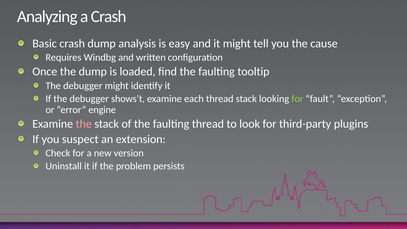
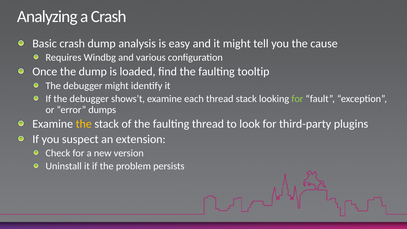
written: written -> various (151, 57)
engine: engine -> dumps (102, 110)
the colour: pink -> yellow (84, 124)
